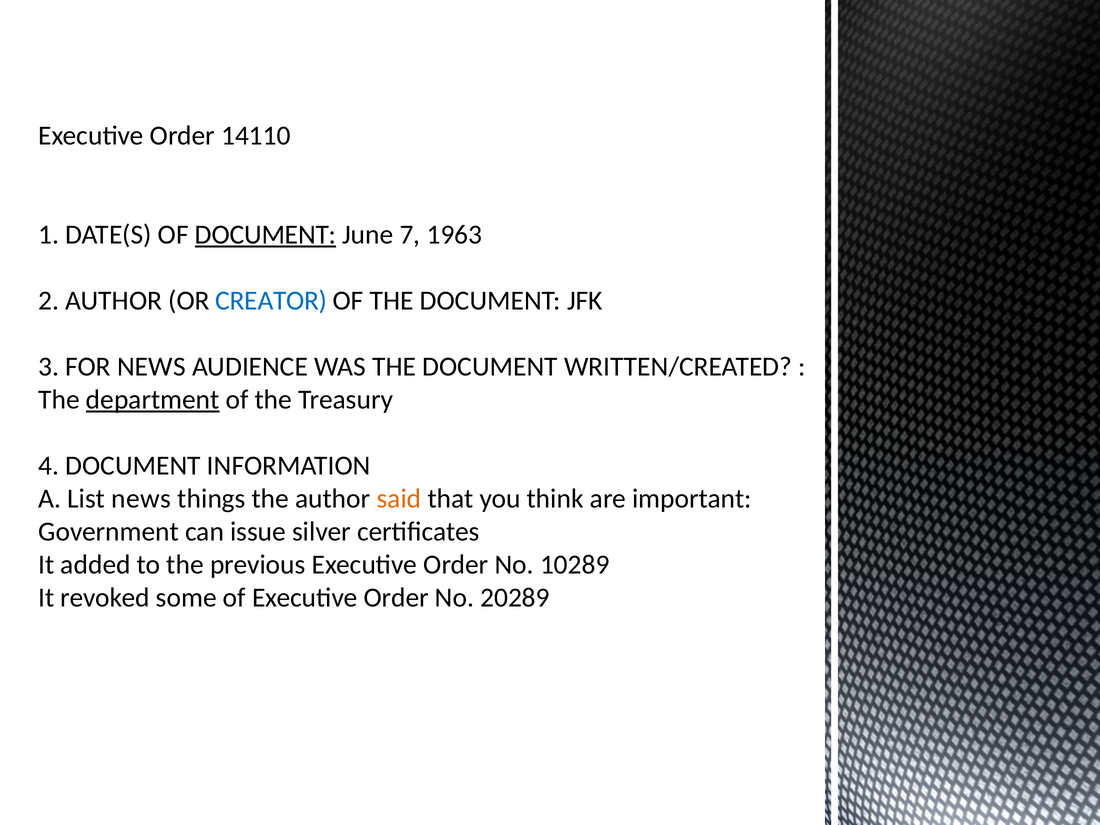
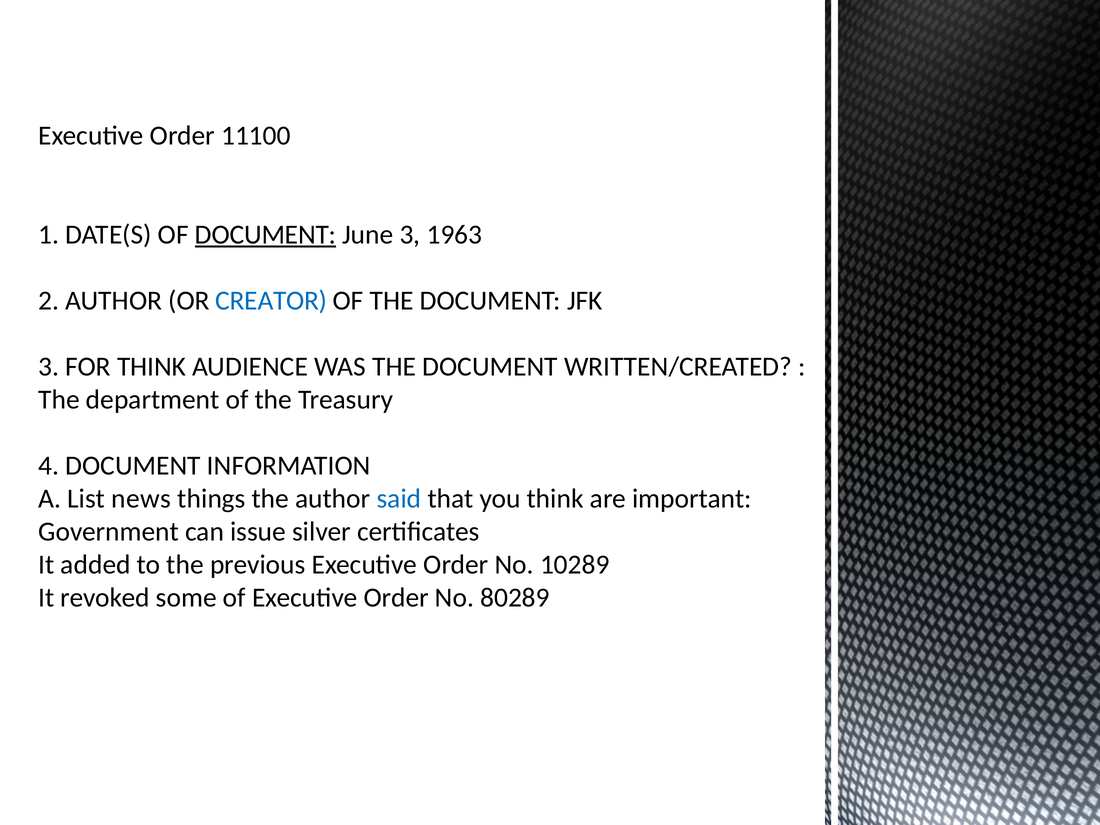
14110: 14110 -> 11100 (256, 136)
June 7: 7 -> 3 (410, 235)
FOR NEWS: NEWS -> THINK (152, 367)
department underline: present -> none (153, 400)
said colour: orange -> blue (399, 499)
20289: 20289 -> 80289 (515, 598)
